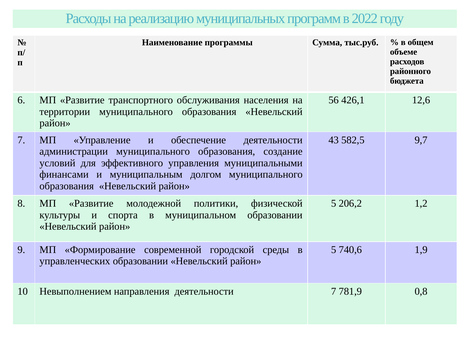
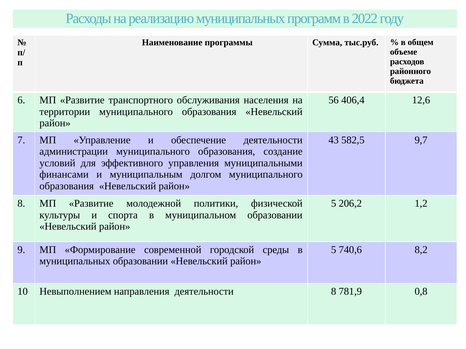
426,1: 426,1 -> 406,4 (353, 100)
1,9: 1,9 -> 8,2 (421, 250)
управленческих: управленческих -> муниципальных (75, 262)
деятельности 7: 7 -> 8 (334, 292)
